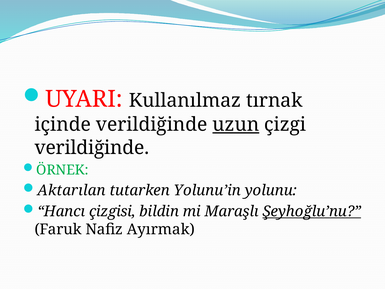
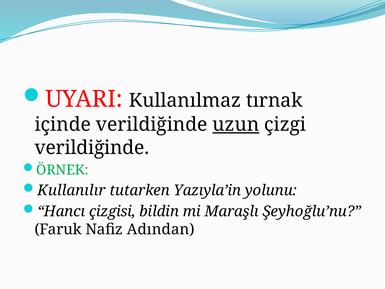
Aktarılan: Aktarılan -> Kullanılır (71, 190)
Yolunu’in: Yolunu’in -> Yazıyla’in (207, 190)
Şeyhoğlu’nu underline: present -> none (312, 211)
Ayırmak: Ayırmak -> Adından (161, 229)
